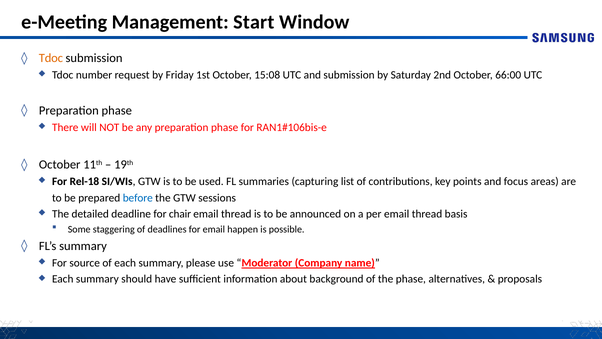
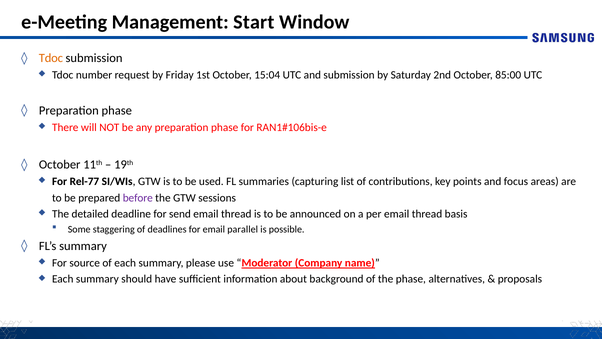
15:08: 15:08 -> 15:04 (267, 75)
66:00: 66:00 -> 85:00 (508, 75)
Rel-18: Rel-18 -> Rel-77 (84, 181)
before colour: blue -> purple (138, 198)
chair: chair -> send (180, 214)
happen: happen -> parallel (243, 229)
